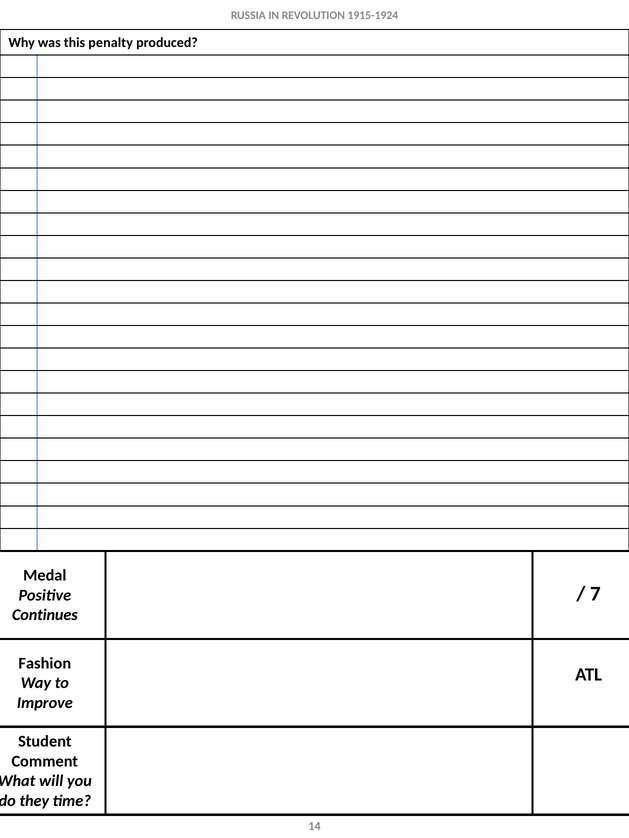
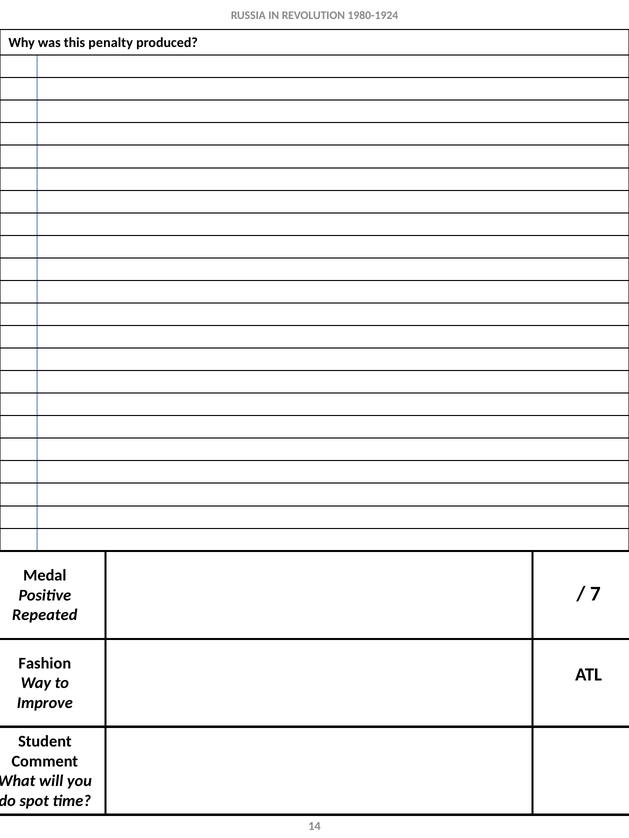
1915-1924: 1915-1924 -> 1980-1924 (373, 16)
Continues: Continues -> Repeated (45, 615)
they: they -> spot (34, 801)
